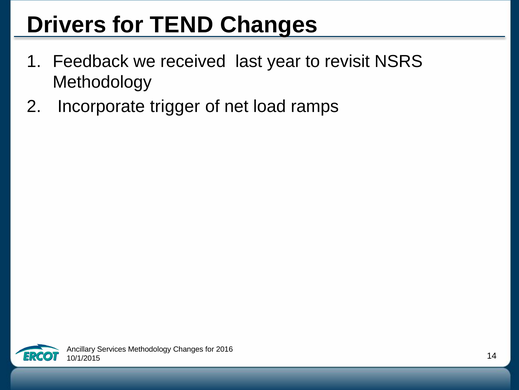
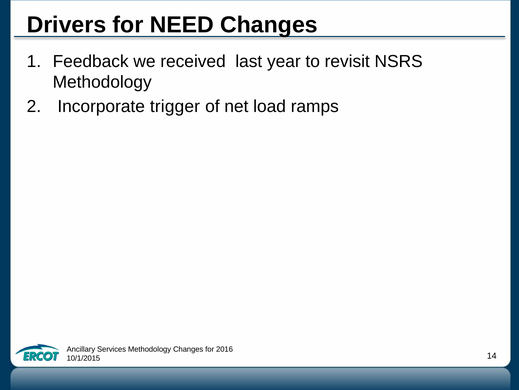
TEND: TEND -> NEED (182, 25)
